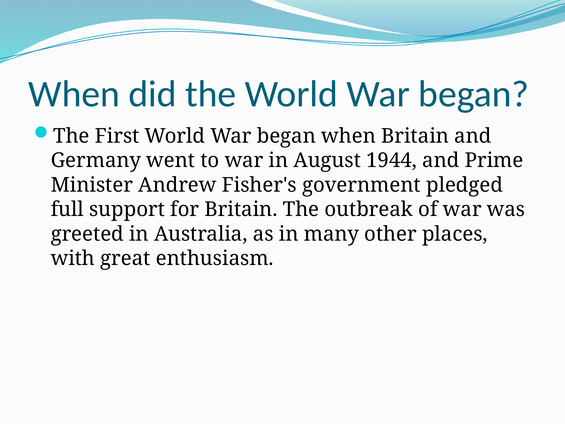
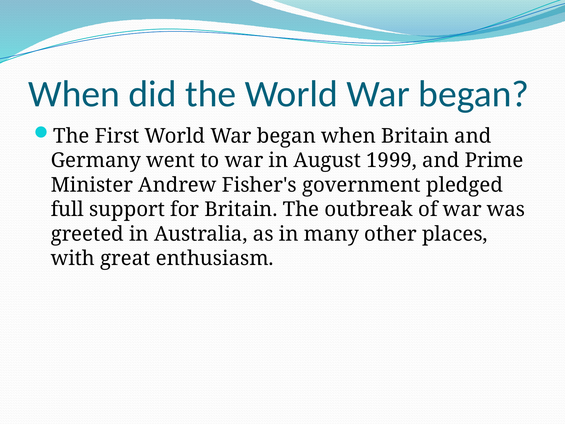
1944: 1944 -> 1999 (392, 161)
